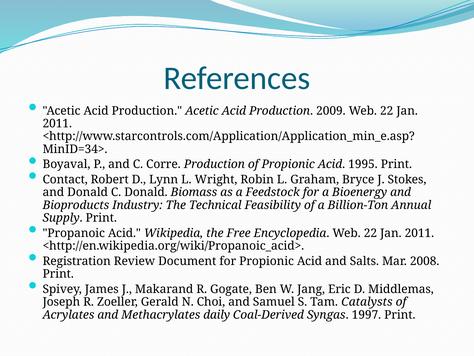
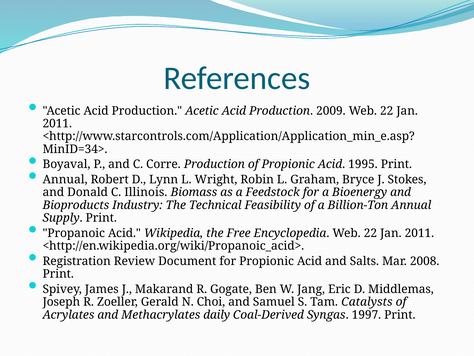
Contact: Contact -> Annual (65, 179)
C Donald: Donald -> Illinois (146, 192)
